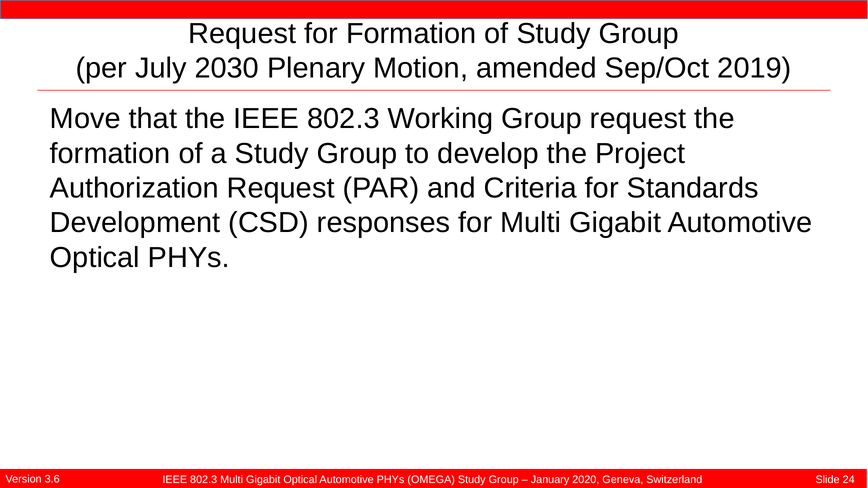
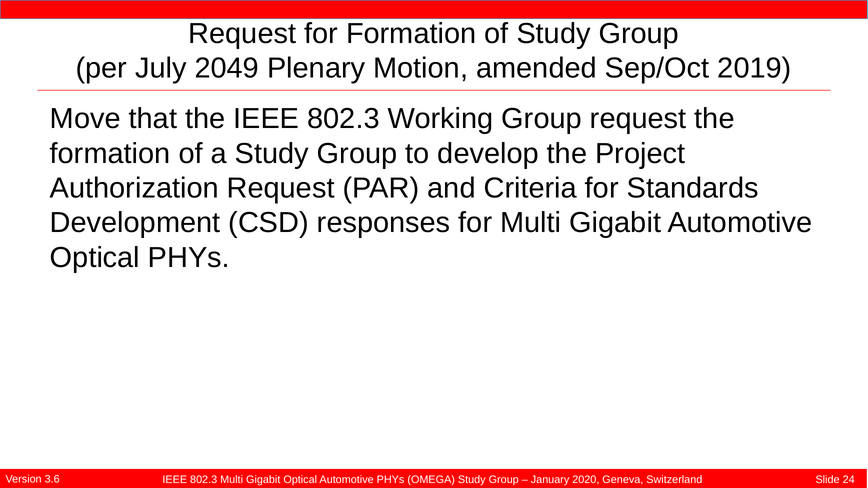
2030: 2030 -> 2049 (227, 68)
